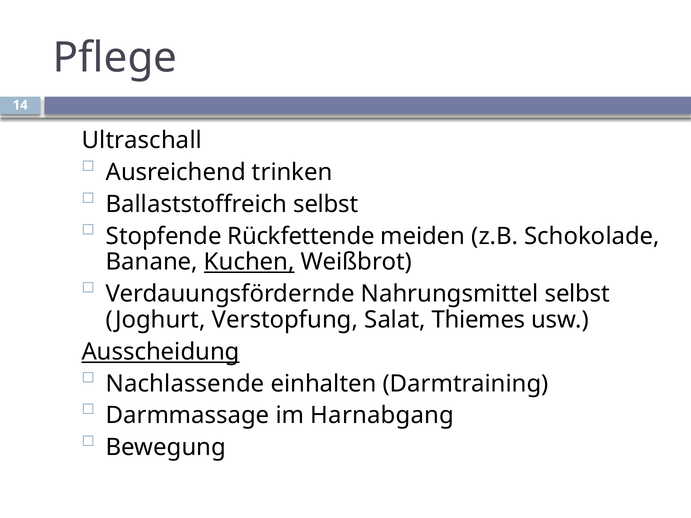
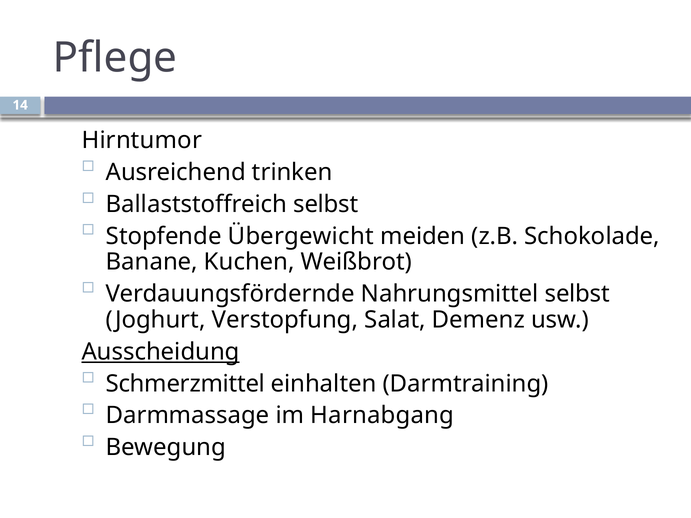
Ultraschall: Ultraschall -> Hirntumor (142, 140)
Rückfettende: Rückfettende -> Übergewicht (301, 236)
Kuchen underline: present -> none (249, 262)
Thiemes: Thiemes -> Demenz (478, 320)
Nachlassende: Nachlassende -> Schmerzmittel (185, 384)
